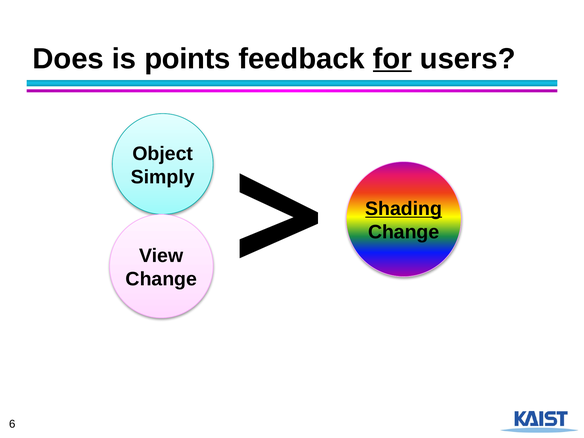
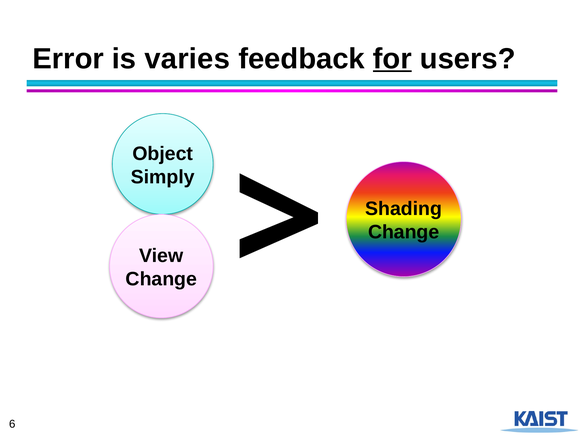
Does: Does -> Error (68, 59)
points: points -> varies (187, 59)
Shading underline: present -> none (404, 209)
